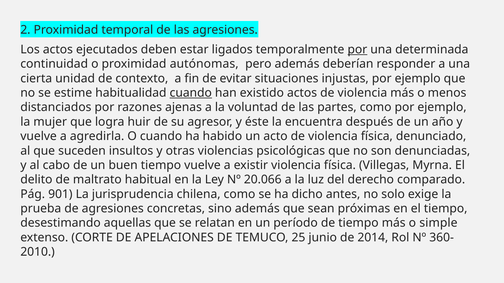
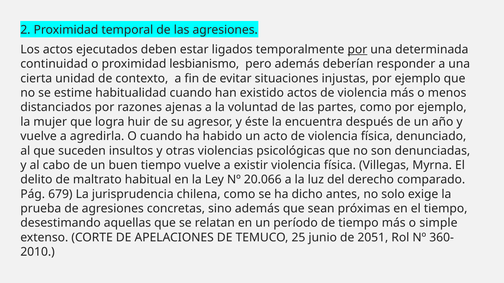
autónomas: autónomas -> lesbianismo (204, 64)
cuando underline: present -> none (191, 93)
901: 901 -> 679 (60, 194)
2014: 2014 -> 2051 (373, 238)
